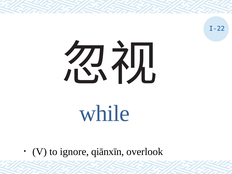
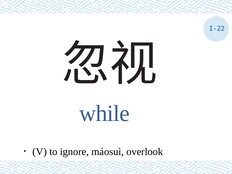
qiānxīn: qiānxīn -> máosuì (108, 152)
